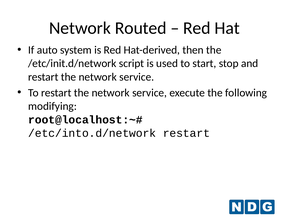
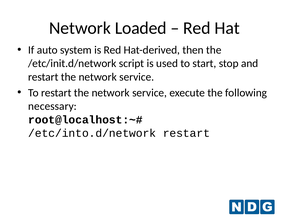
Routed: Routed -> Loaded (141, 28)
modifying: modifying -> necessary (52, 106)
